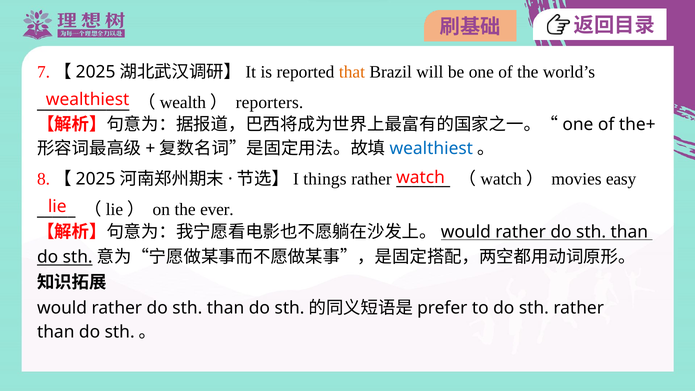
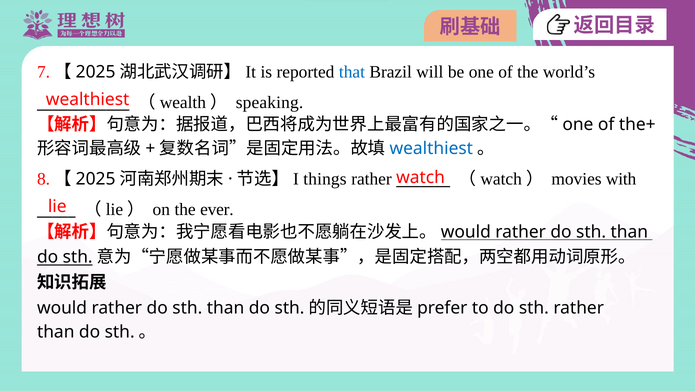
that colour: orange -> blue (352, 72)
reporters: reporters -> speaking (269, 102)
easy: easy -> with (621, 179)
